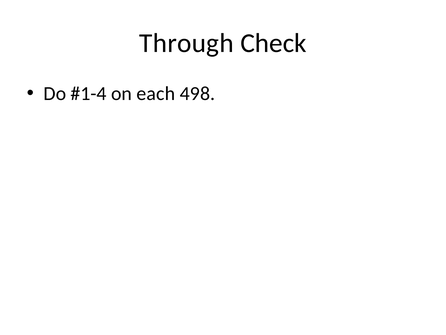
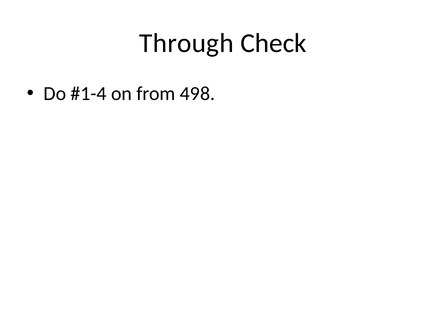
each: each -> from (156, 94)
